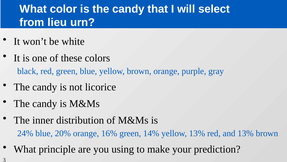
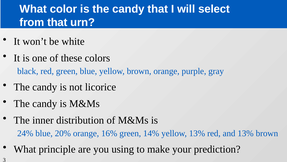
from lieu: lieu -> that (57, 22)
